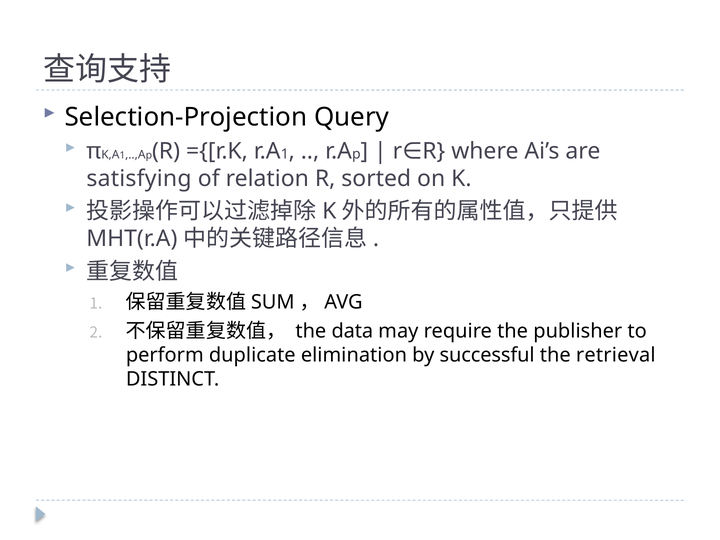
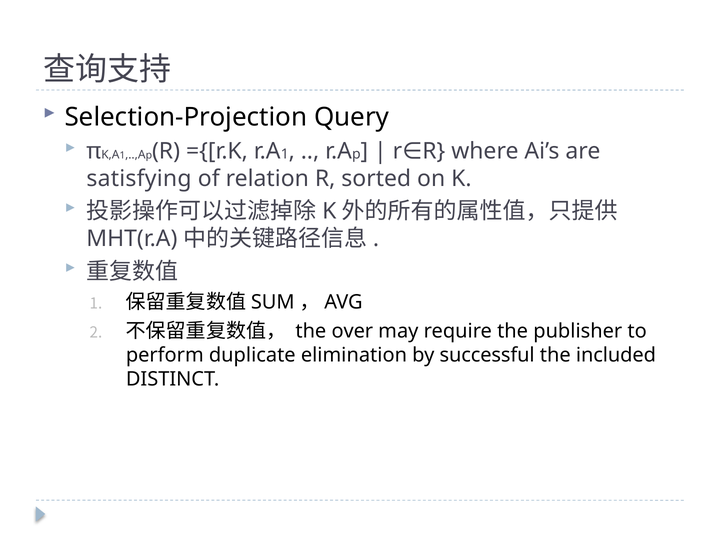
data: data -> over (352, 331)
retrieval: retrieval -> included (616, 355)
